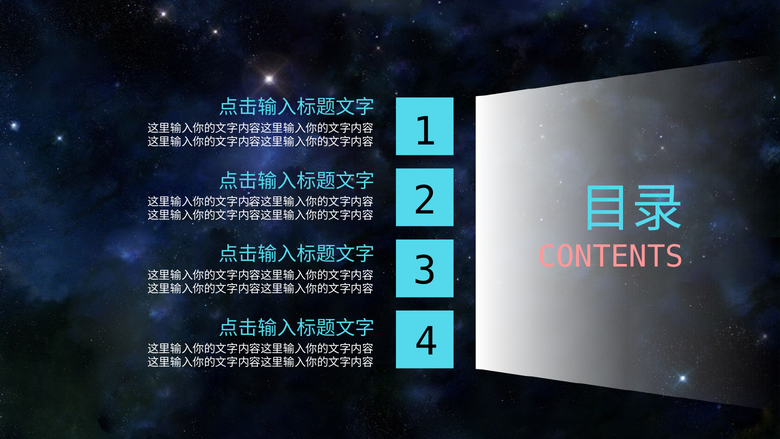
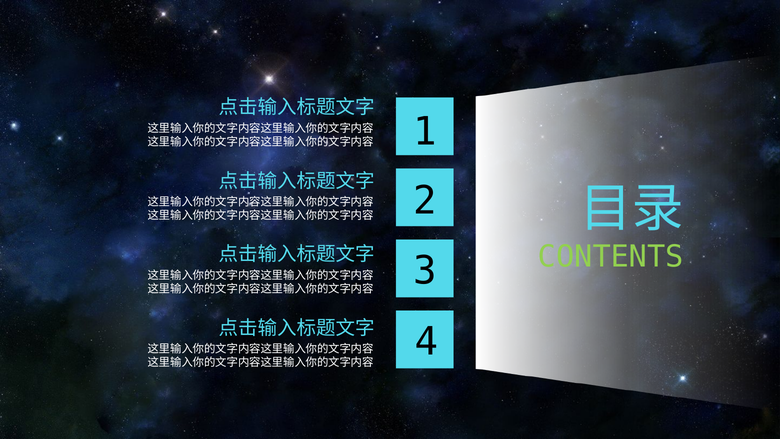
CONTENTS colour: pink -> light green (611, 257)
